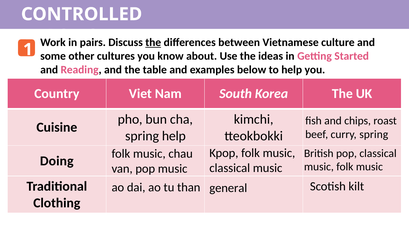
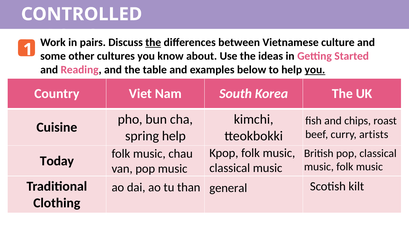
you underline: none -> present (315, 70)
curry spring: spring -> artists (374, 134)
Doing: Doing -> Today (57, 161)
